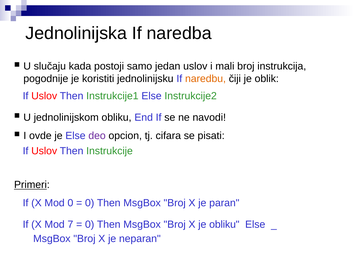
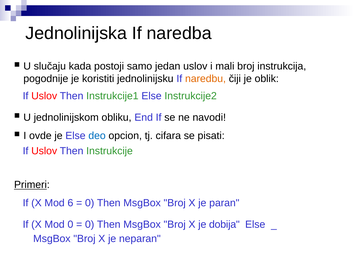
deo colour: purple -> blue (97, 136)
Mod 0: 0 -> 6 (70, 203)
Mod 7: 7 -> 0 (70, 225)
je obliku: obliku -> dobija (224, 225)
